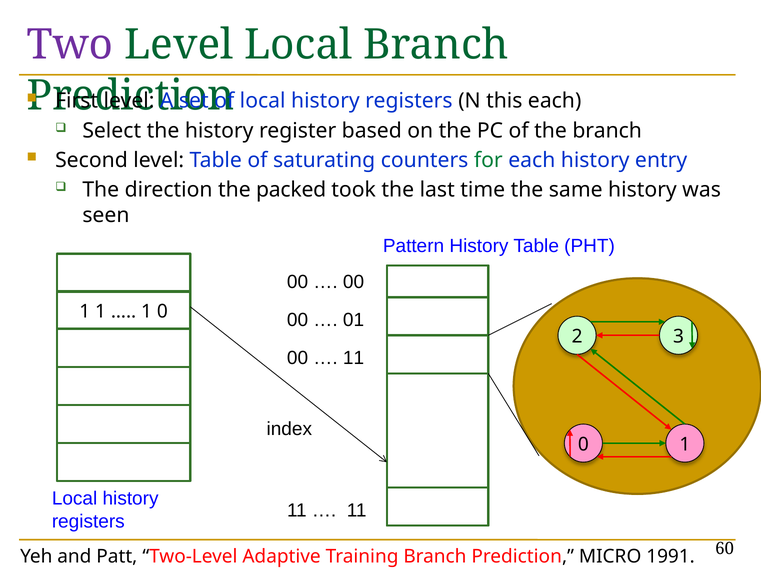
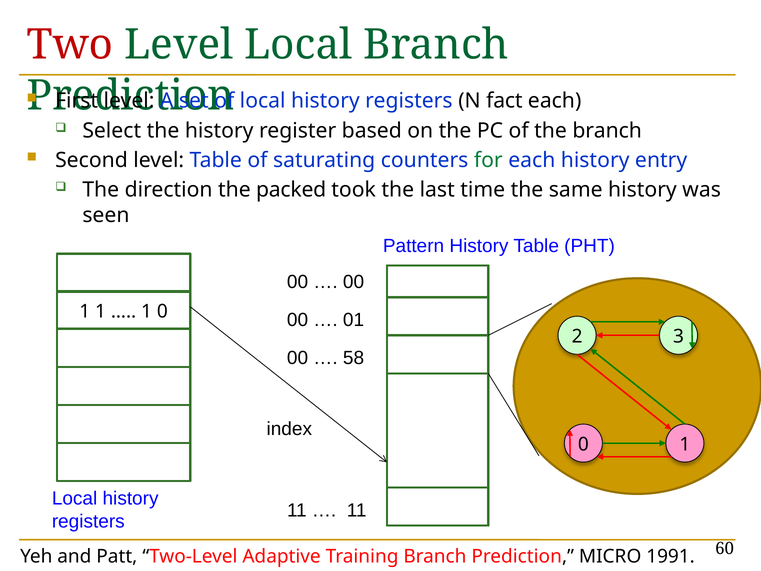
Two colour: purple -> red (70, 45)
this: this -> fact (504, 101)
11: 11 -> 58 (353, 358)
